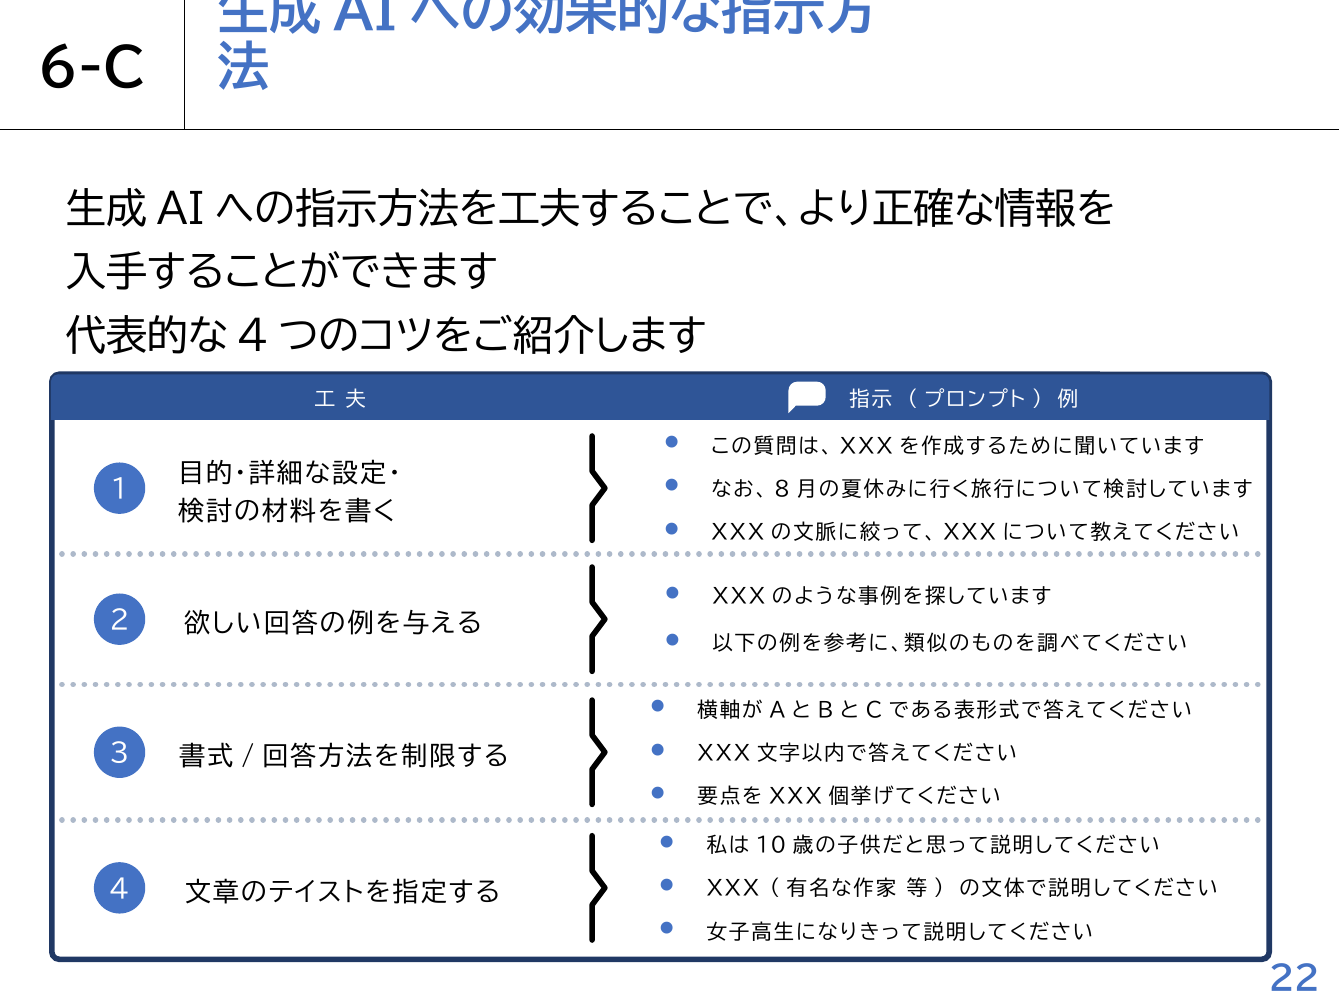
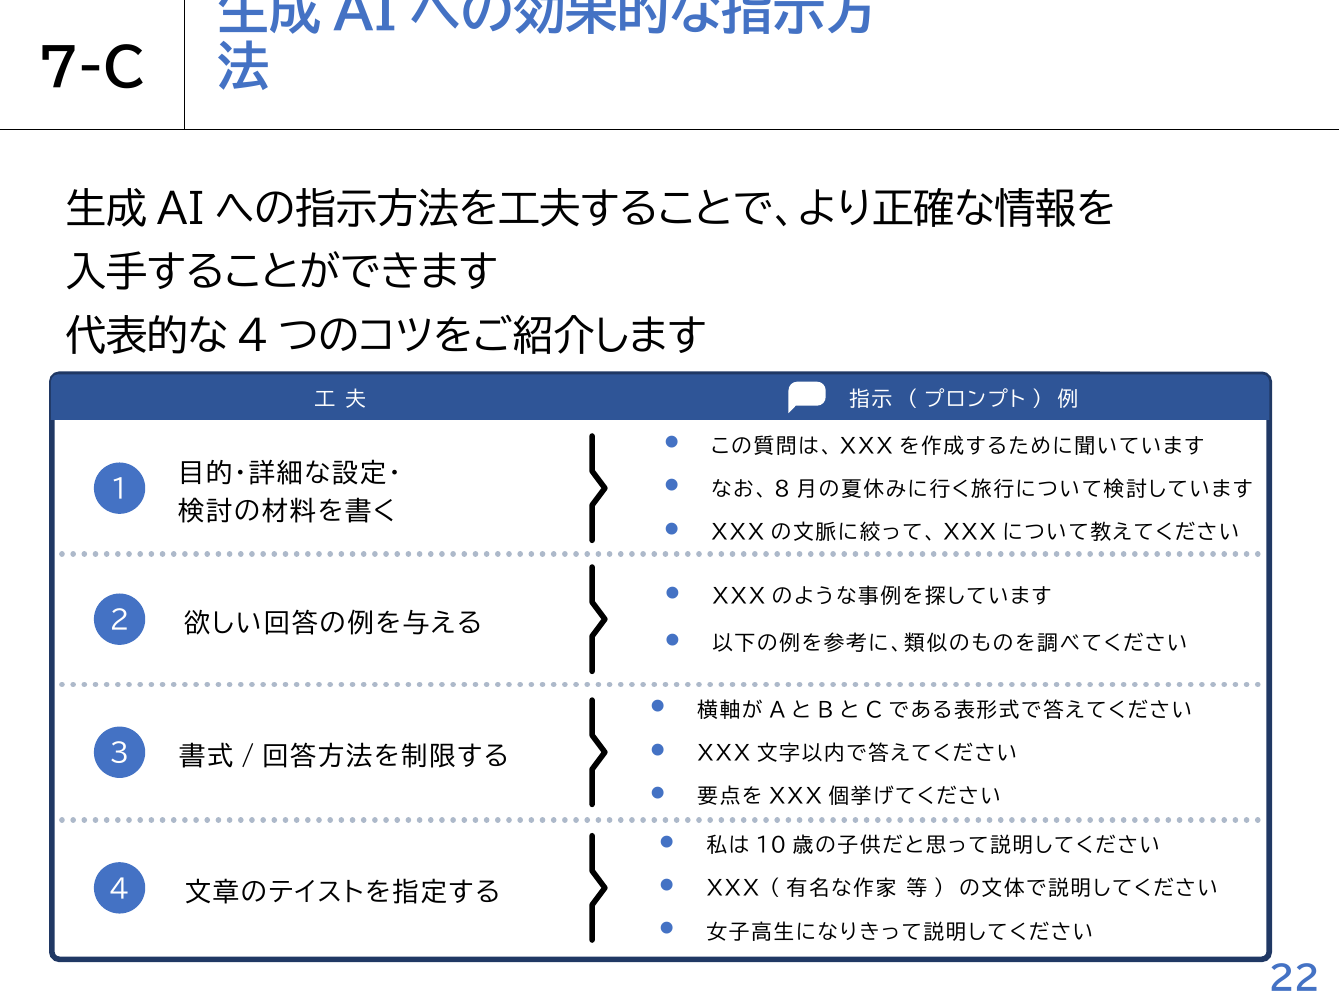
6-C: 6-C -> 7-C (92, 69)
